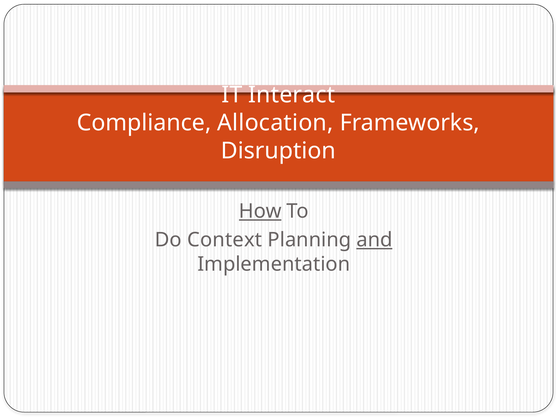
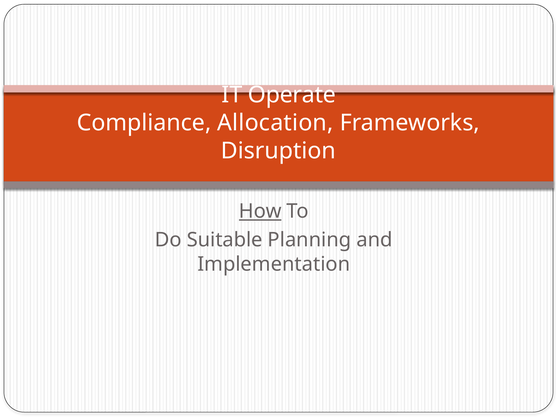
Interact: Interact -> Operate (292, 95)
Context: Context -> Suitable (225, 240)
and underline: present -> none (374, 240)
